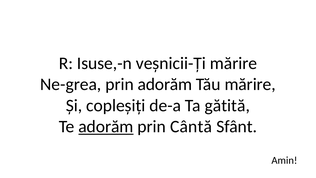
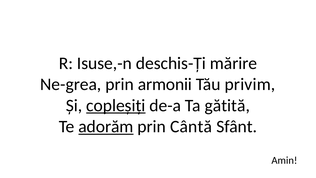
veșnicii-Ți: veșnicii-Ți -> deschis-Ți (171, 63)
prin adorăm: adorăm -> armonii (165, 84)
Tău mărire: mărire -> privim (250, 84)
copleșiți underline: none -> present (116, 105)
